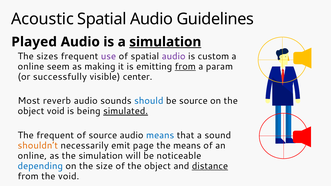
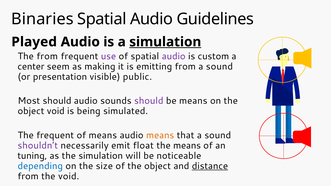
Acoustic: Acoustic -> Binaries (42, 19)
The sizes: sizes -> from (47, 56)
online: online -> center (31, 66)
from underline: present -> none (185, 66)
param: param -> sound (219, 66)
successfully: successfully -> presentation (60, 77)
center: center -> public (137, 77)
Most reverb: reverb -> should (57, 101)
should colour: blue -> purple (149, 101)
be source: source -> means (193, 101)
simulated underline: present -> none (126, 111)
of source: source -> means (103, 135)
means colour: blue -> orange (160, 135)
shouldn’t colour: orange -> purple (38, 146)
page: page -> float (143, 146)
online: online -> tuning (32, 156)
